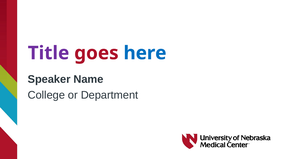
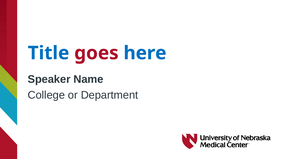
Title colour: purple -> blue (49, 53)
